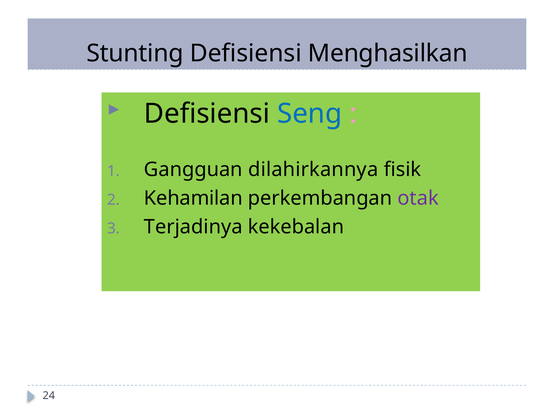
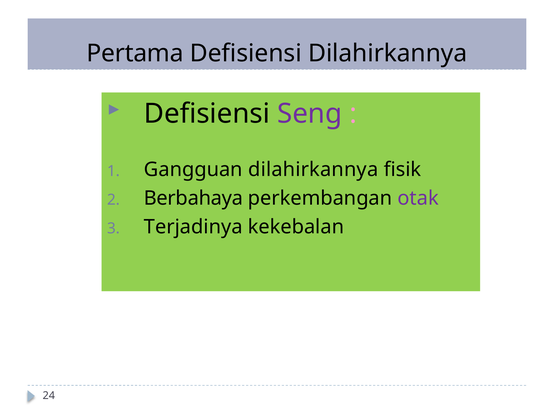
Stunting: Stunting -> Pertama (135, 53)
Defisiensi Menghasilkan: Menghasilkan -> Dilahirkannya (388, 53)
Seng colour: blue -> purple (310, 114)
Kehamilan: Kehamilan -> Berbahaya (193, 198)
